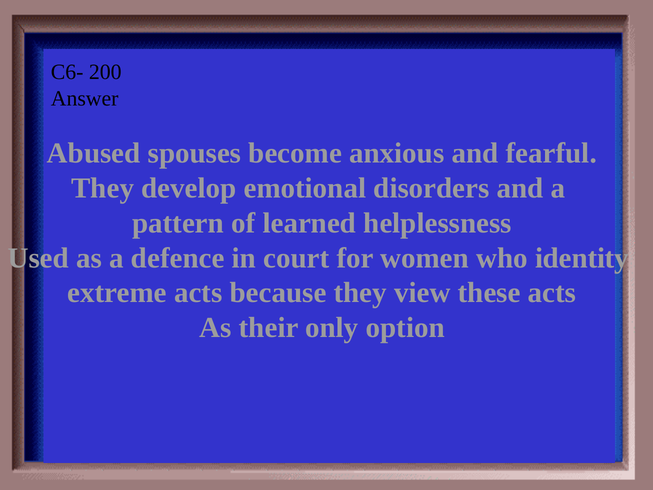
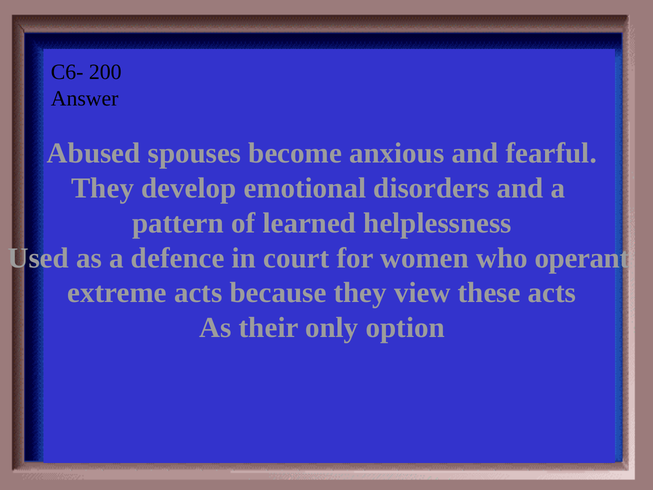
identity: identity -> operant (582, 258)
